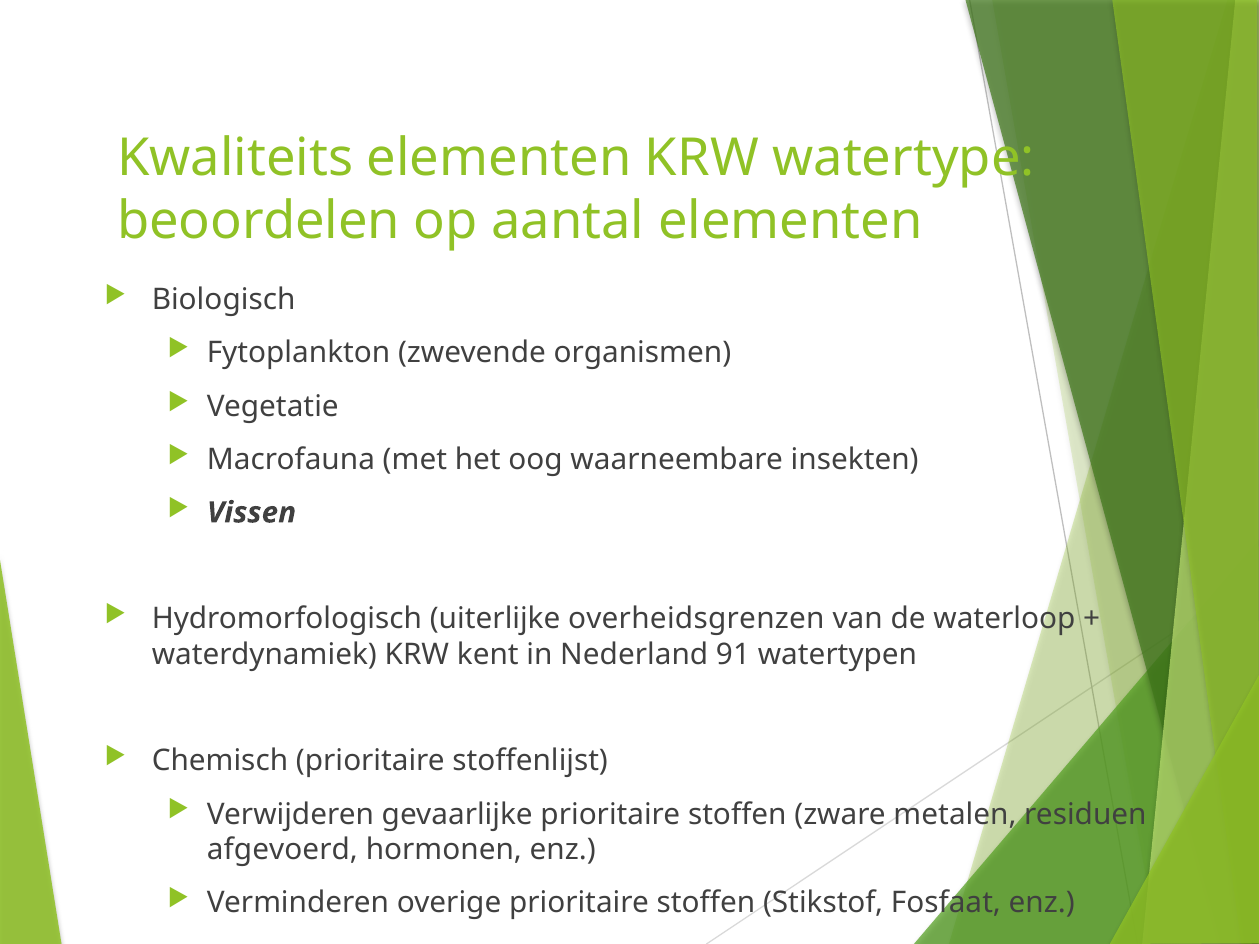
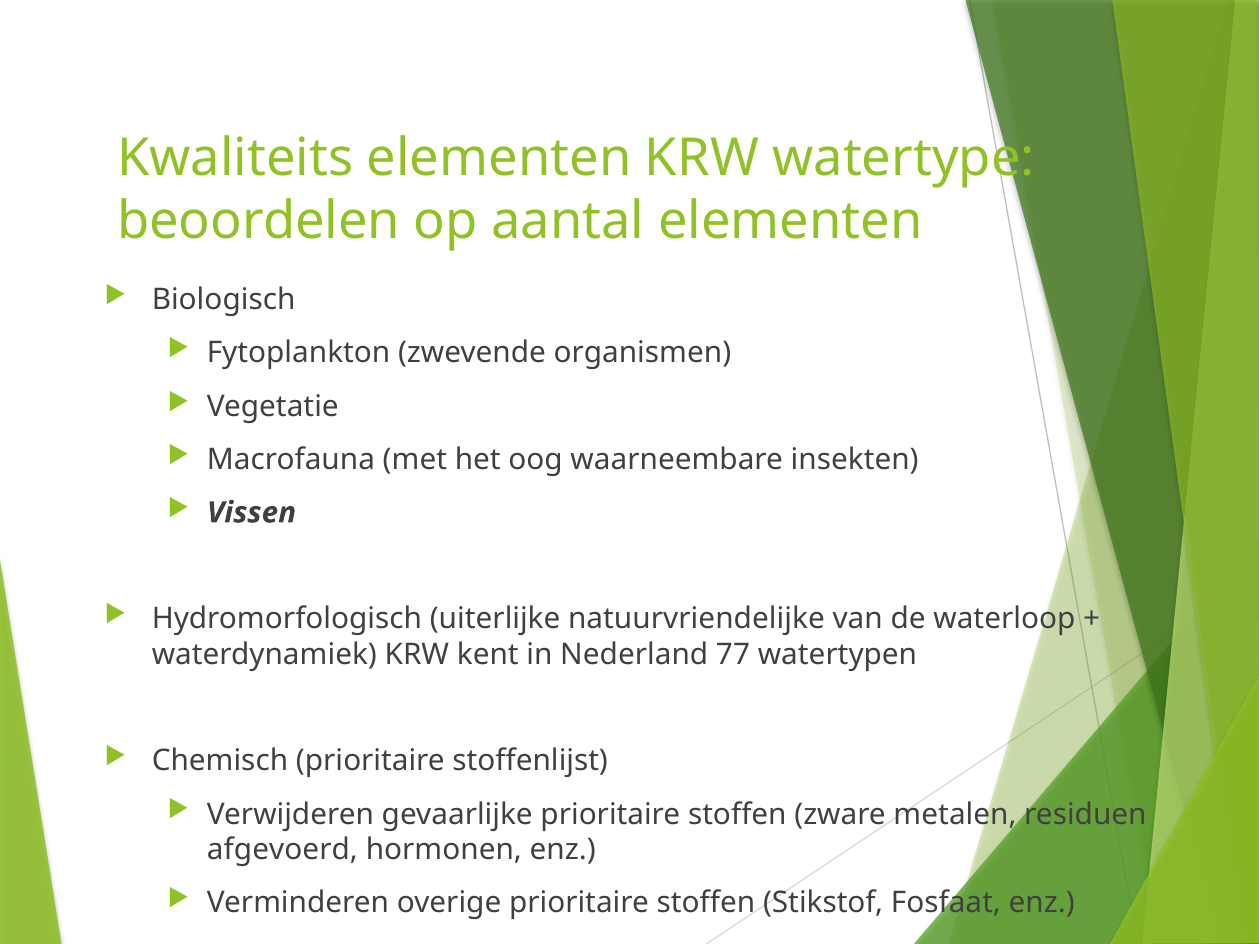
overheidsgrenzen: overheidsgrenzen -> natuurvriendelijke (696, 619)
91: 91 -> 77 (733, 655)
